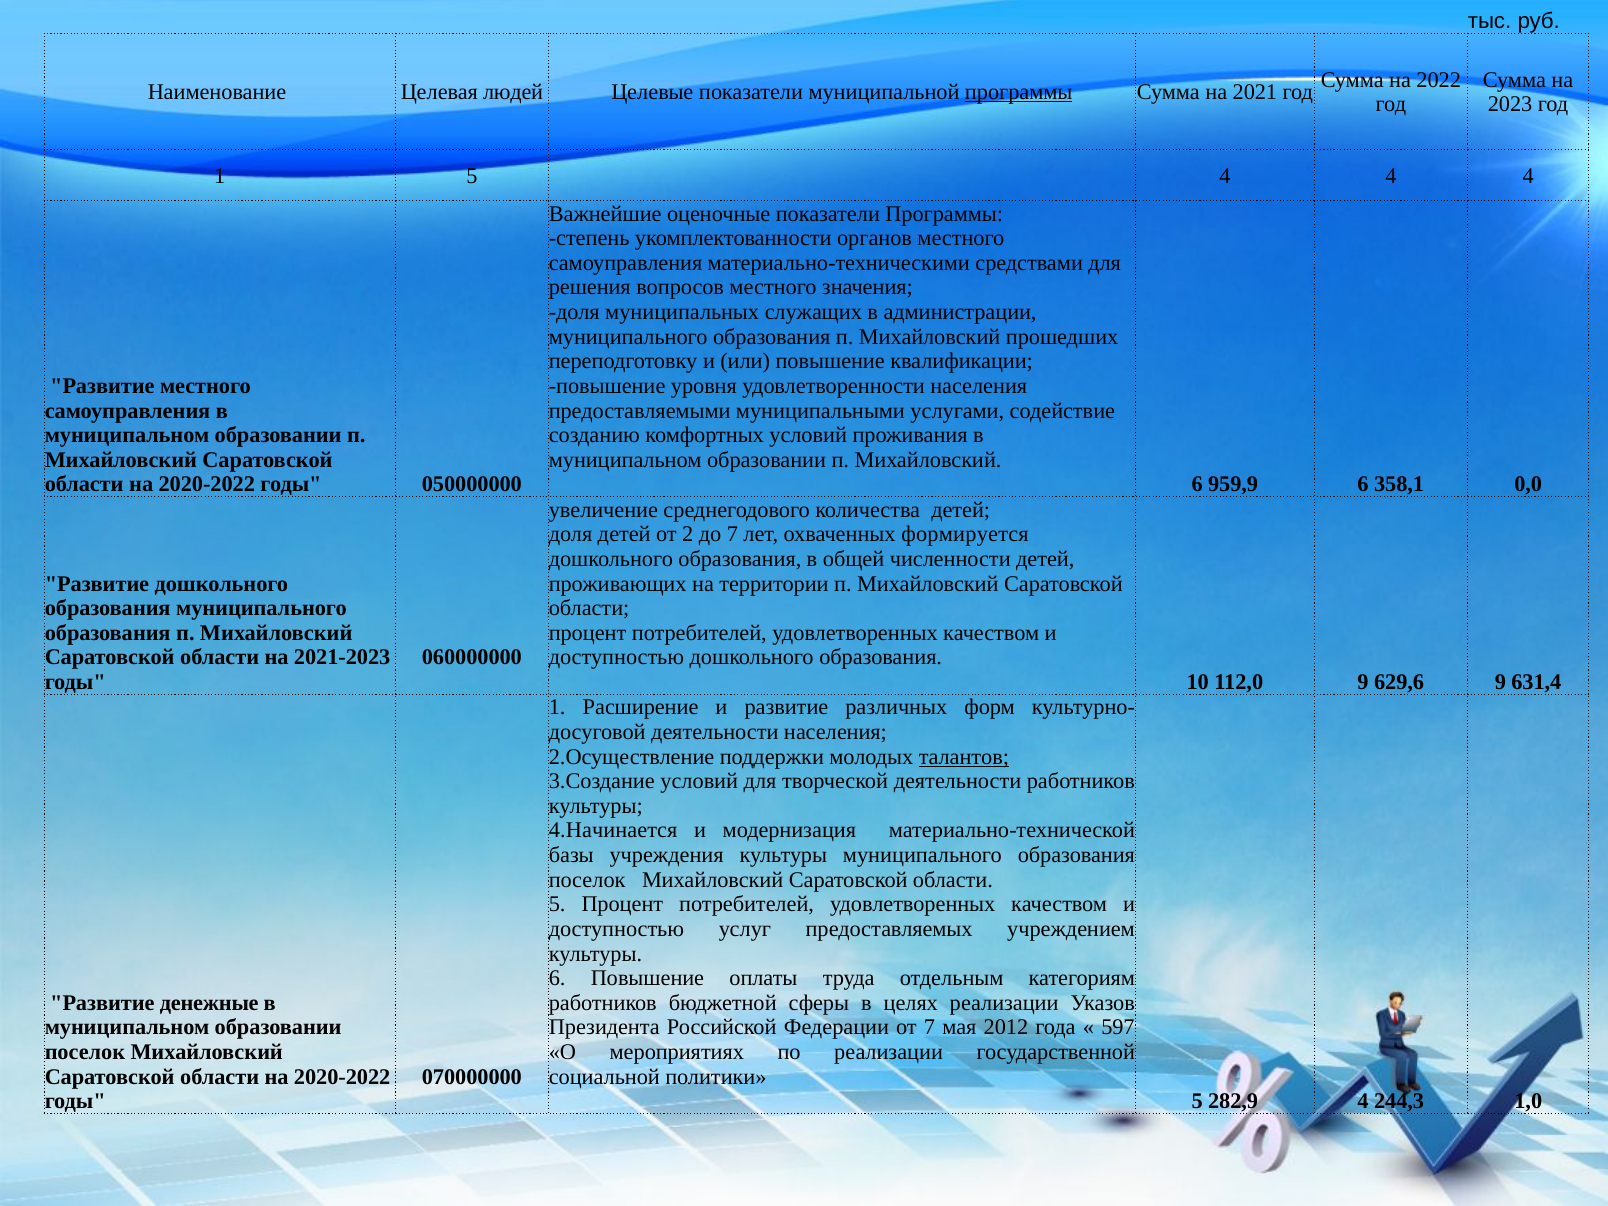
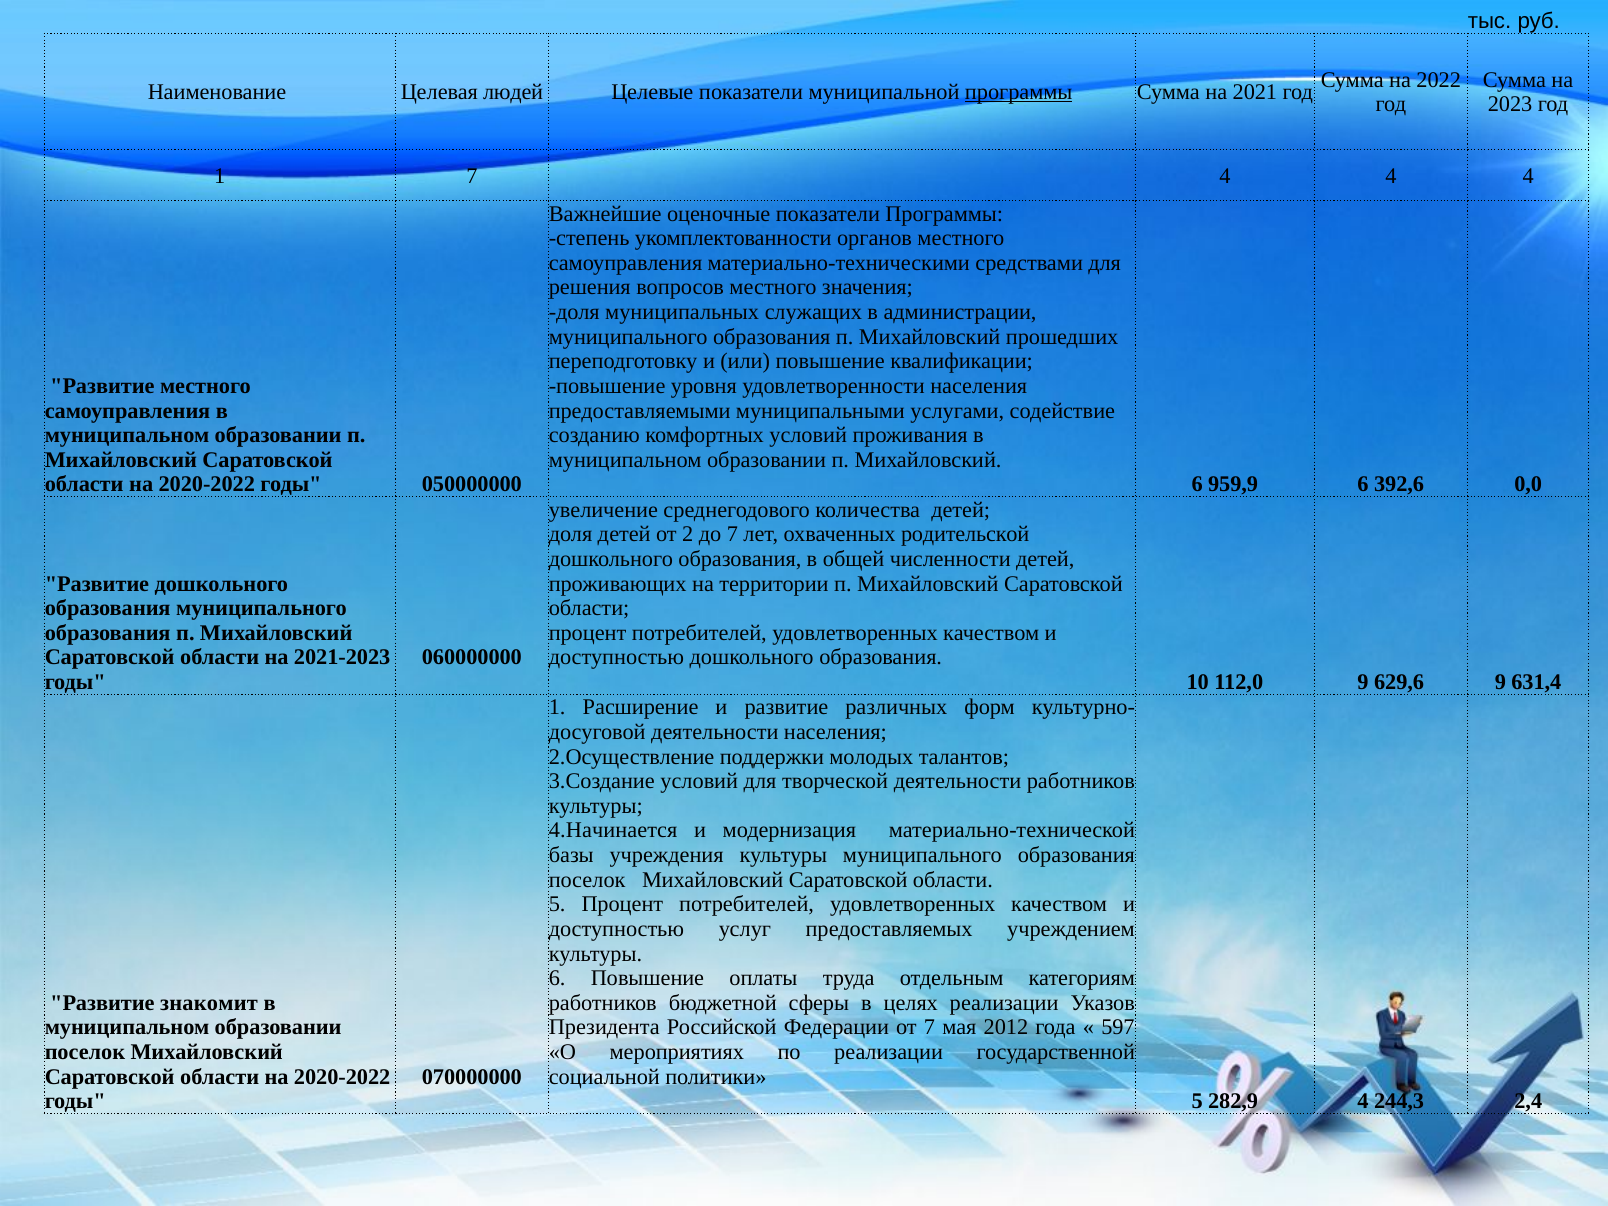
1 5: 5 -> 7 (472, 176)
358,1: 358,1 -> 392,6 (1399, 485)
формируется: формируется -> родительской (965, 534)
талантов underline: present -> none (964, 757)
денежные: денежные -> знакомит (209, 1003)
1,0: 1,0 -> 2,4 (1528, 1101)
